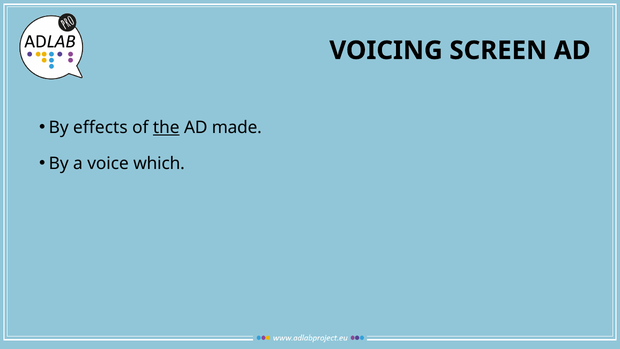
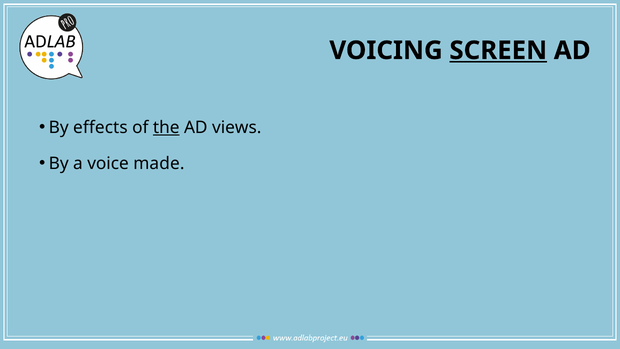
SCREEN underline: none -> present (498, 50)
made: made -> views (237, 127)
which: which -> made (159, 164)
